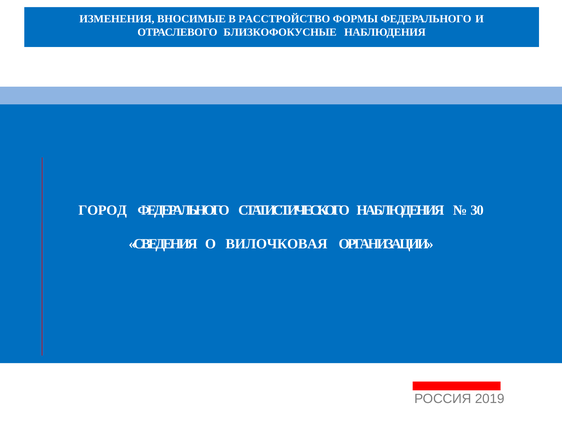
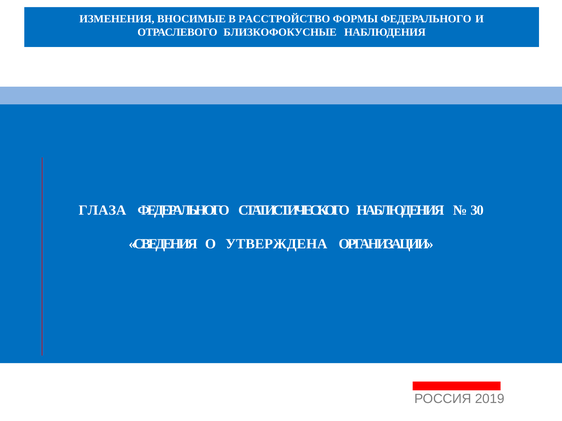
ГОРОД: ГОРОД -> ГЛАЗА (102, 210)
ВИЛОЧКОВАЯ: ВИЛОЧКОВАЯ -> УТВЕРЖДЕНА (276, 244)
